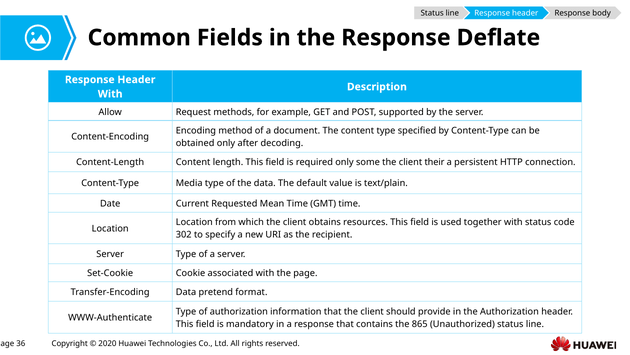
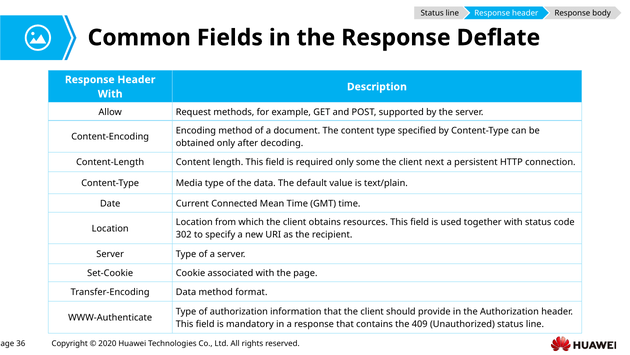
their: their -> next (434, 162)
Requested: Requested -> Connected (234, 203)
Data pretend: pretend -> method (216, 292)
865: 865 -> 409 (420, 323)
